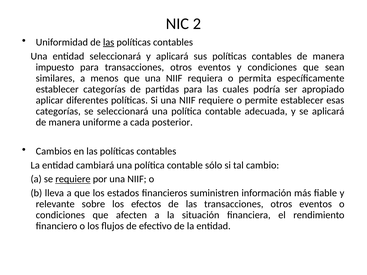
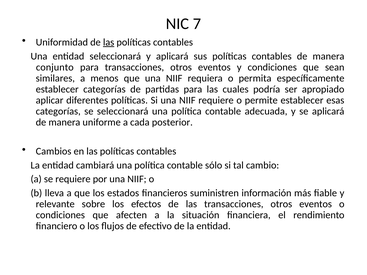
2: 2 -> 7 (197, 24)
impuesto: impuesto -> conjunto (55, 67)
requiere underline: present -> none (73, 179)
